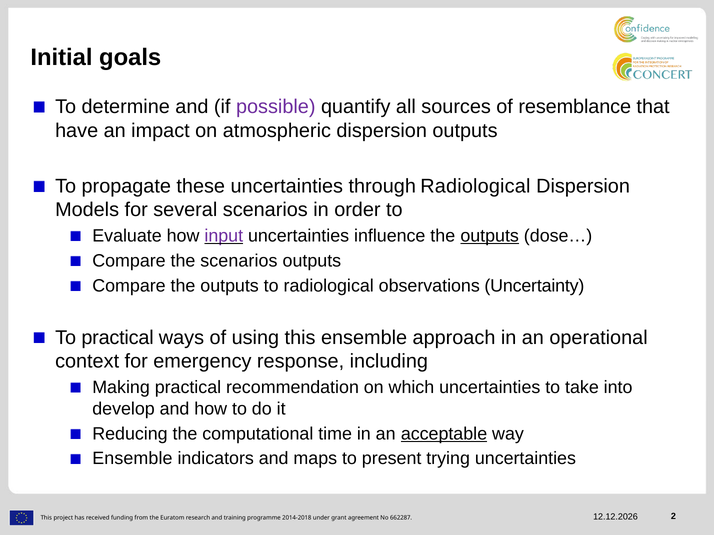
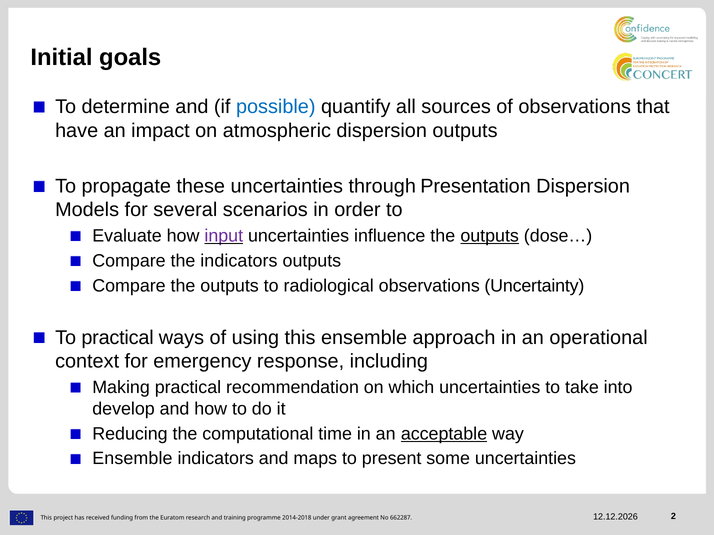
possible colour: purple -> blue (276, 107)
of resemblance: resemblance -> observations (575, 107)
through Radiological: Radiological -> Presentation (476, 186)
the scenarios: scenarios -> indicators (239, 261)
trying: trying -> some (448, 459)
